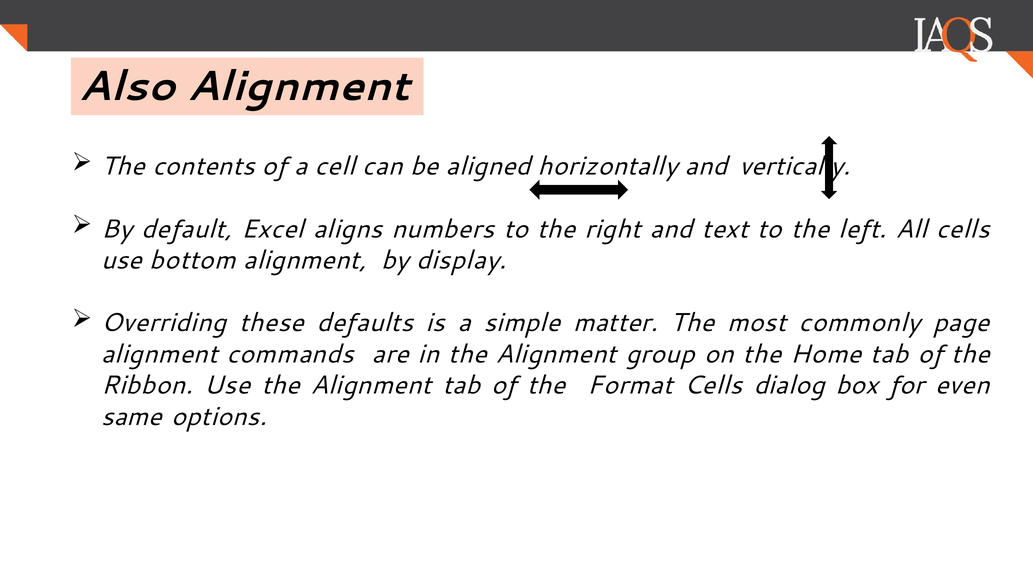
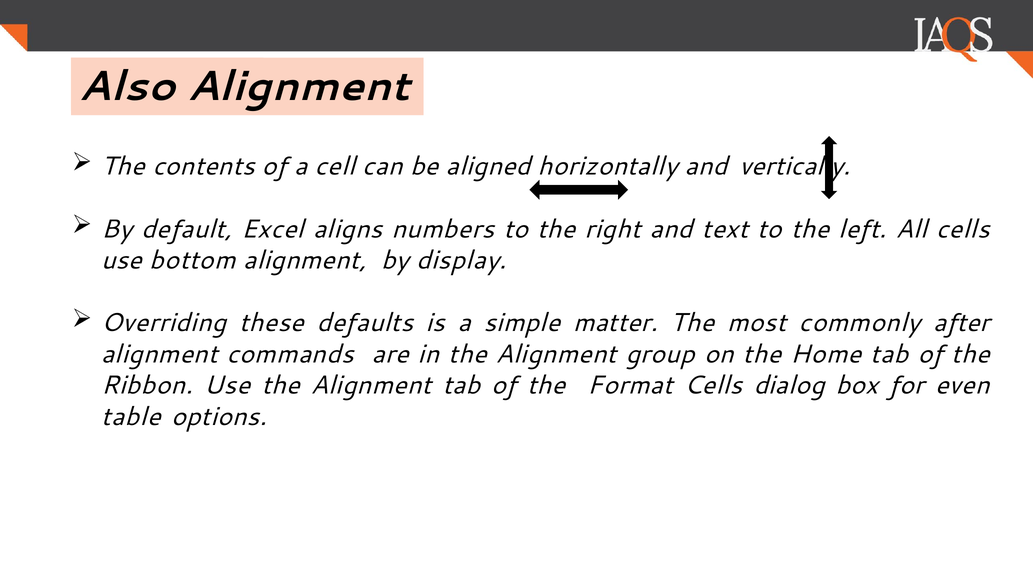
page: page -> after (962, 323)
same: same -> table (131, 417)
